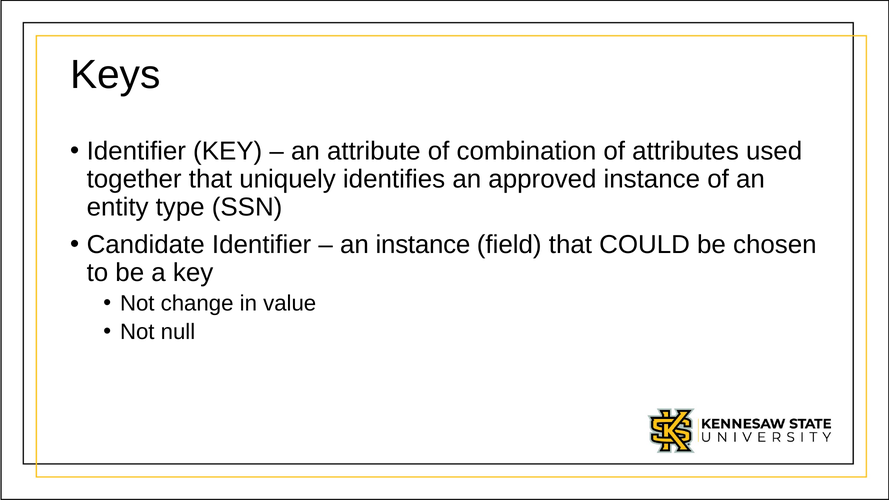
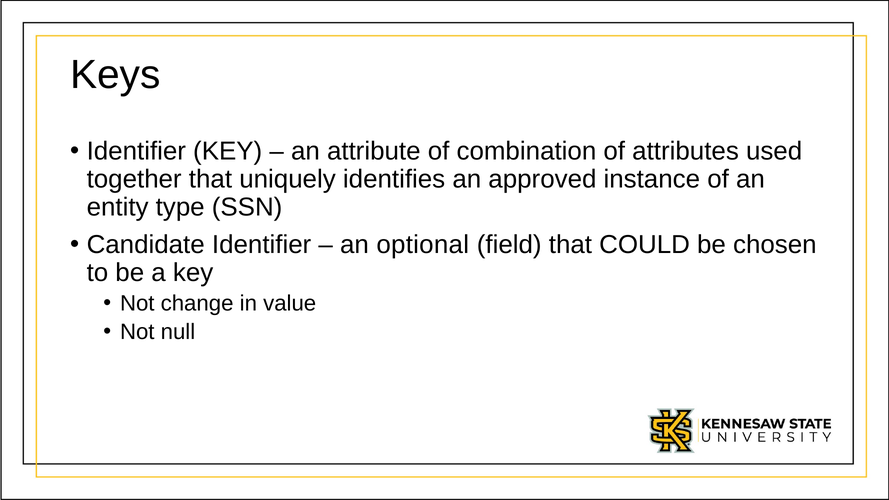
an instance: instance -> optional (423, 245)
